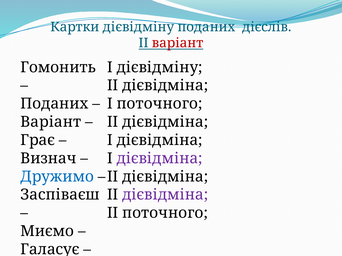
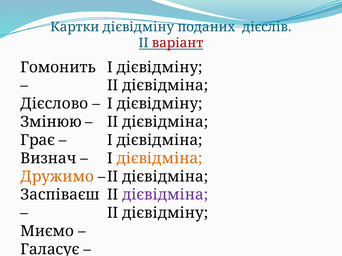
Поданих: Поданих -> Дієслово (54, 104)
поточного: поточного -> дієвідміну (160, 104)
Варіант: Варіант -> Змінюю (51, 122)
дієвідміна colour: purple -> orange (160, 159)
Дружимо colour: blue -> orange (57, 177)
II поточного: поточного -> дієвідміну (165, 213)
